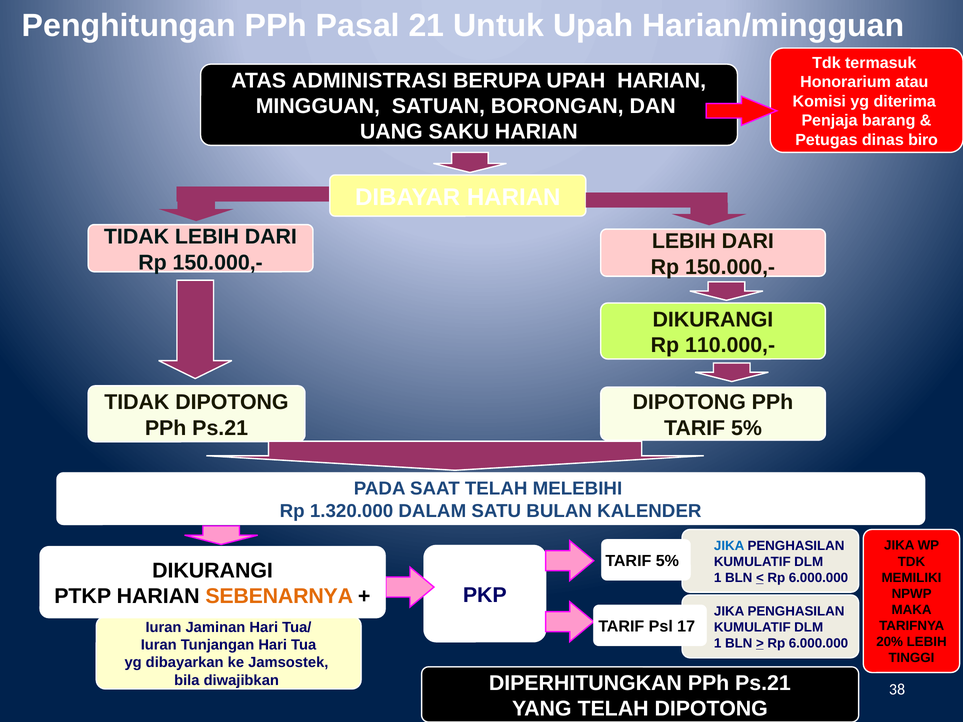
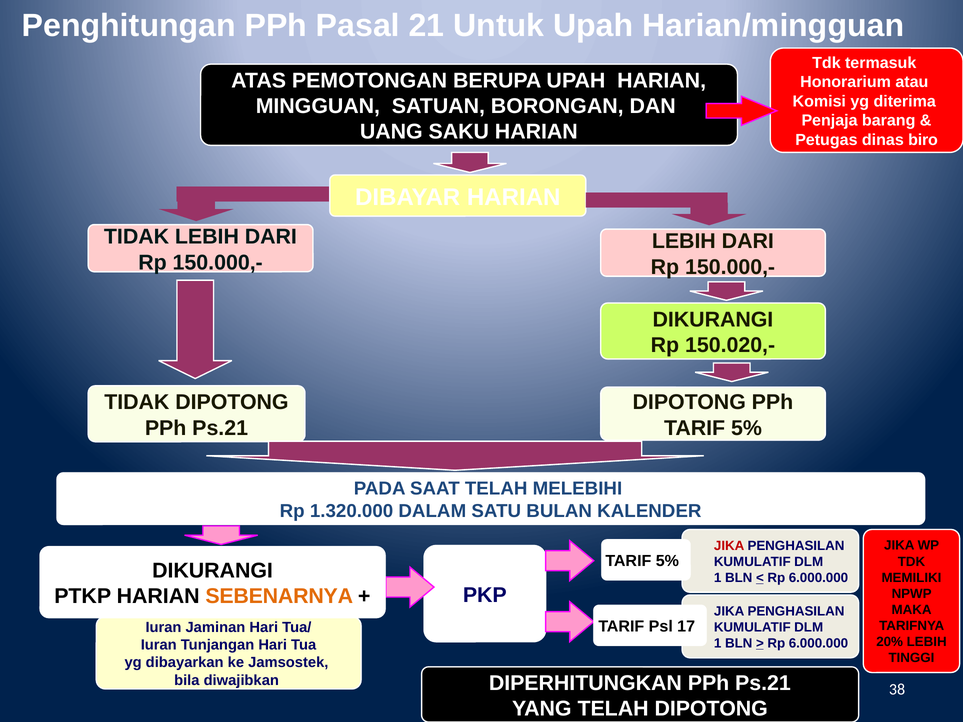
ADMINISTRASI: ADMINISTRASI -> PEMOTONGAN (370, 81)
110.000,-: 110.000,- -> 150.020,- (730, 345)
JIKA colour: blue -> red (729, 546)
